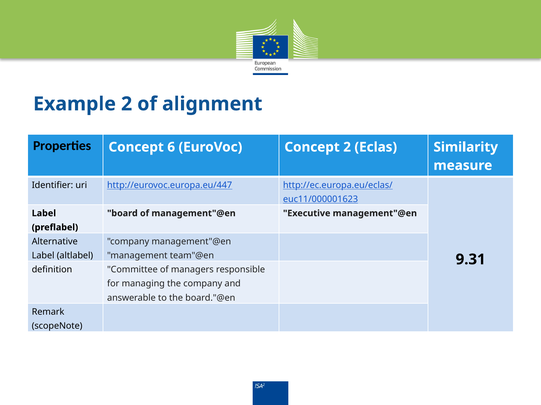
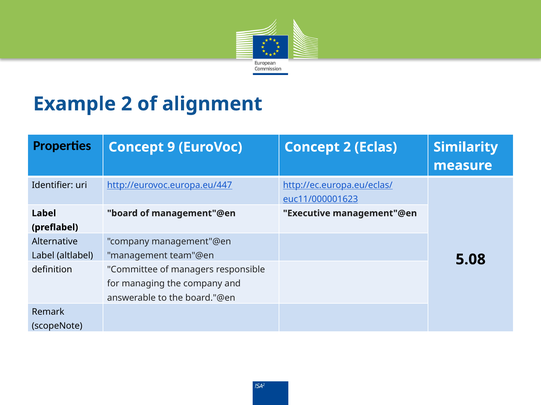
6: 6 -> 9 (171, 147)
9.31: 9.31 -> 5.08 (471, 260)
